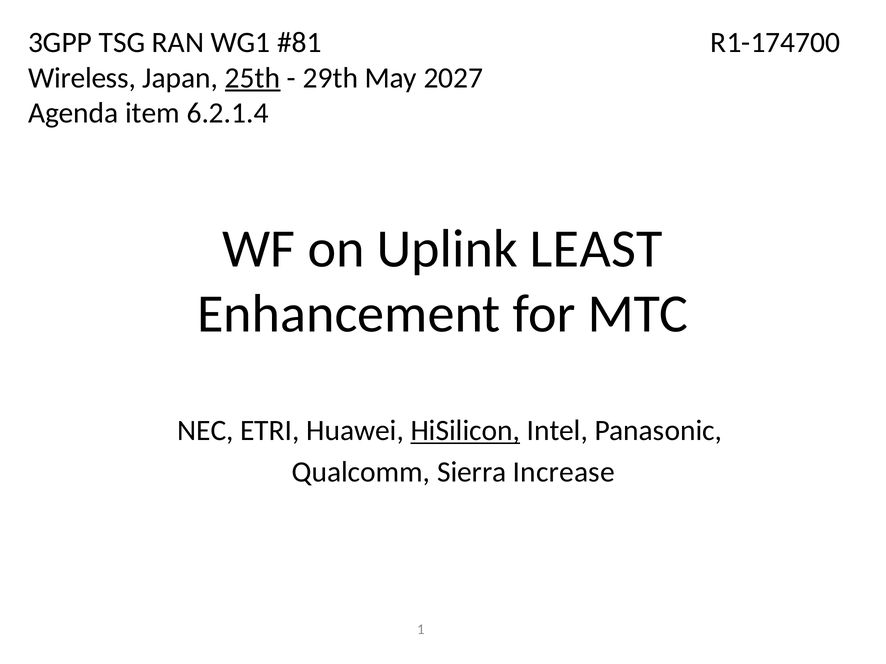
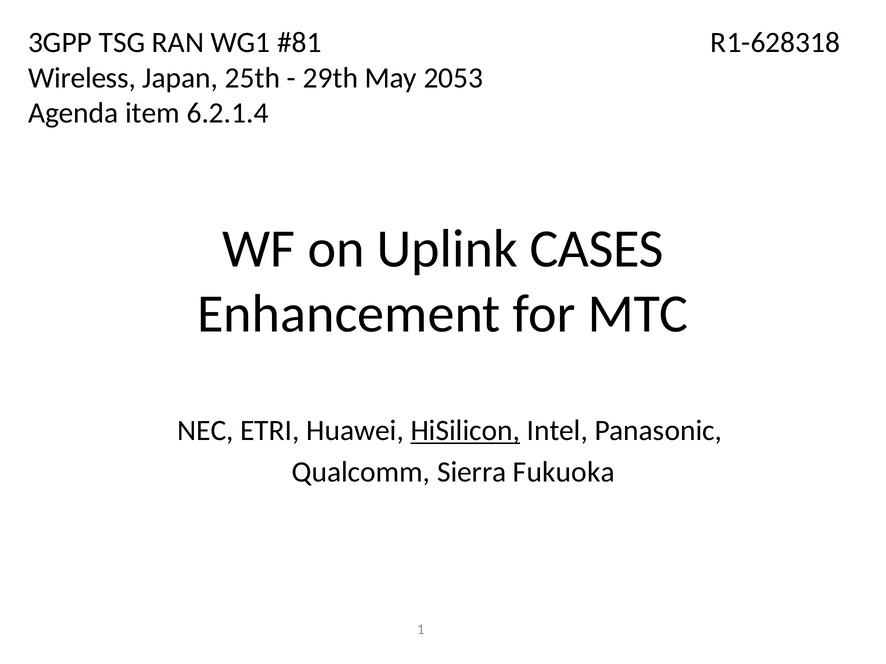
R1-174700: R1-174700 -> R1-628318 (775, 42)
25th underline: present -> none (253, 78)
2027: 2027 -> 2053 (453, 78)
LEAST: LEAST -> CASES (597, 249)
Increase: Increase -> Fukuoka (564, 472)
